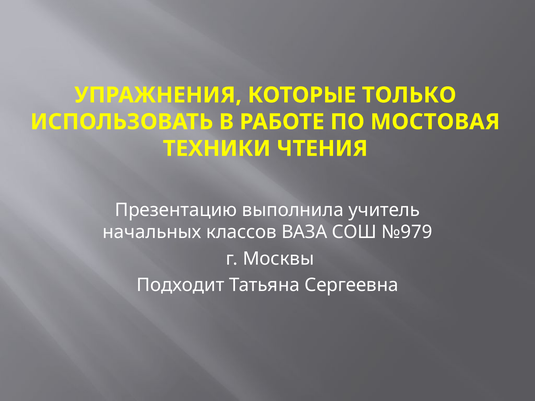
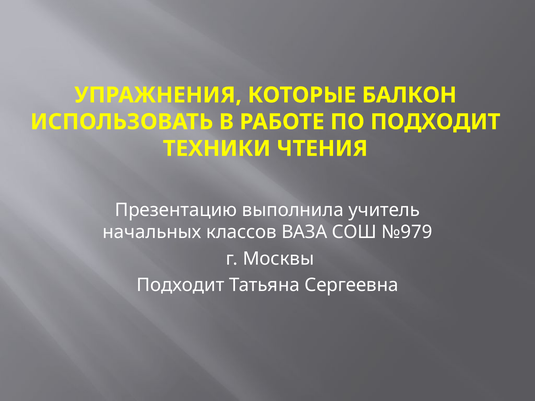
ТОЛЬКО: ТОЛЬКО -> БАЛКОН (409, 95)
ПО МОСТОВАЯ: МОСТОВАЯ -> ПОДХОДИТ (435, 122)
